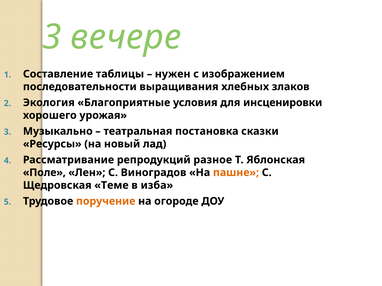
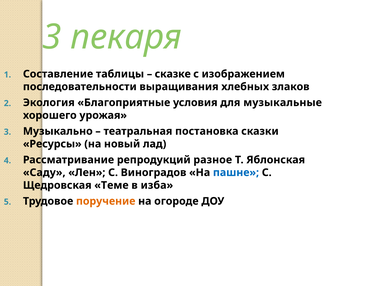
вечере: вечере -> пекаря (126, 37)
нужен: нужен -> сказке (173, 74)
инсценировки: инсценировки -> музыкальные (283, 103)
Поле: Поле -> Саду (44, 173)
пашне colour: orange -> blue (236, 173)
